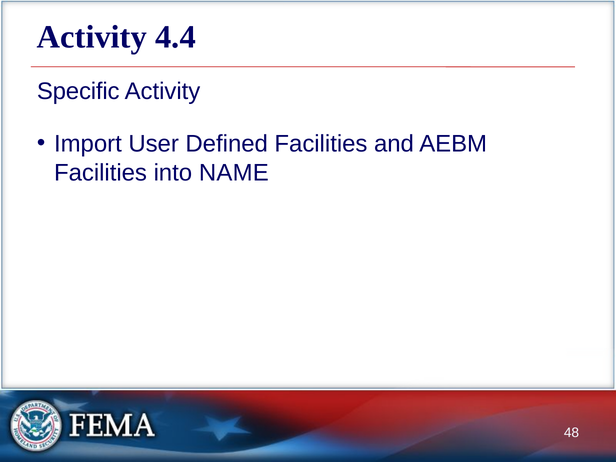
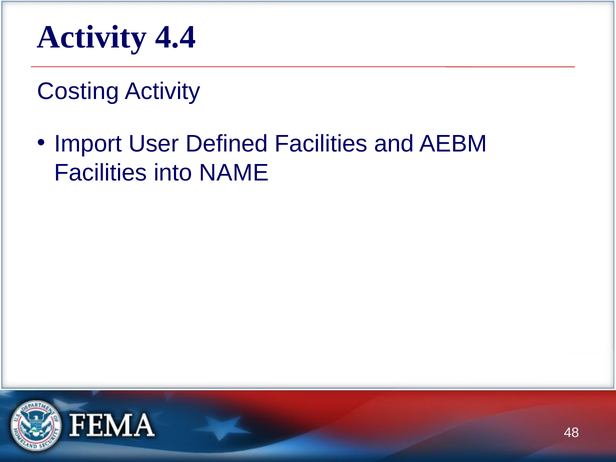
Specific: Specific -> Costing (78, 91)
